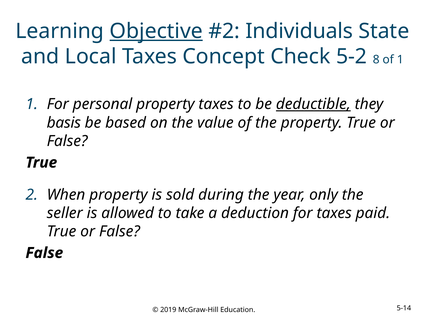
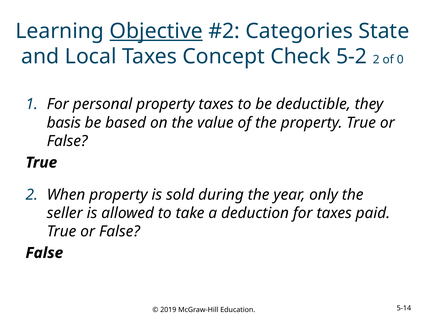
Individuals: Individuals -> Categories (299, 31)
5-2 8: 8 -> 2 (376, 60)
of 1: 1 -> 0 (400, 60)
deductible underline: present -> none (313, 105)
